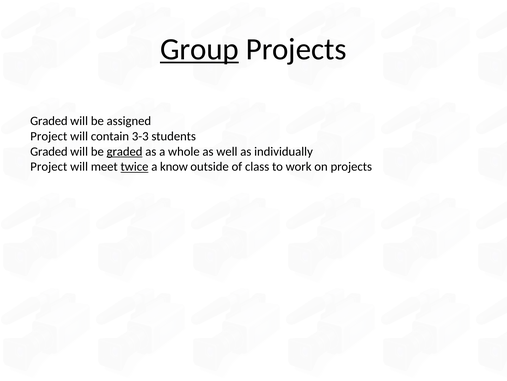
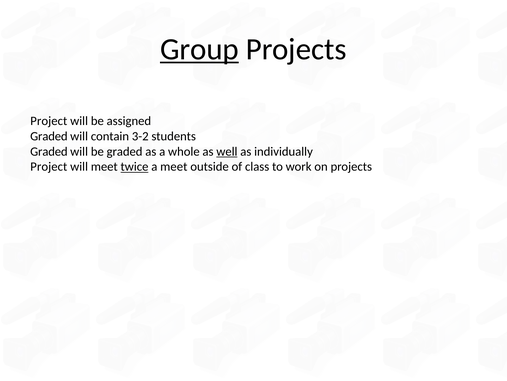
Graded: Graded -> Project (49, 121)
Project: Project -> Graded (49, 136)
3-3: 3-3 -> 3-2 (140, 136)
graded underline: present -> none (125, 151)
well underline: none -> present (227, 151)
a know: know -> meet (174, 166)
